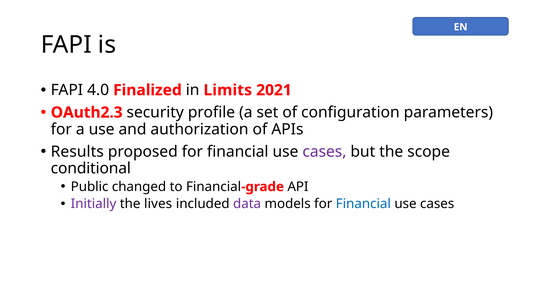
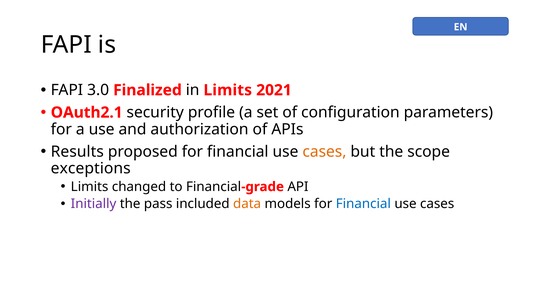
4.0: 4.0 -> 3.0 (98, 90)
OAuth2.3: OAuth2.3 -> OAuth2.1 (87, 113)
cases colour: purple -> orange (324, 152)
conditional: conditional -> exceptions (91, 169)
Public: Public -> Limits (90, 187)
lives: lives -> pass (158, 204)
data colour: purple -> orange (247, 204)
